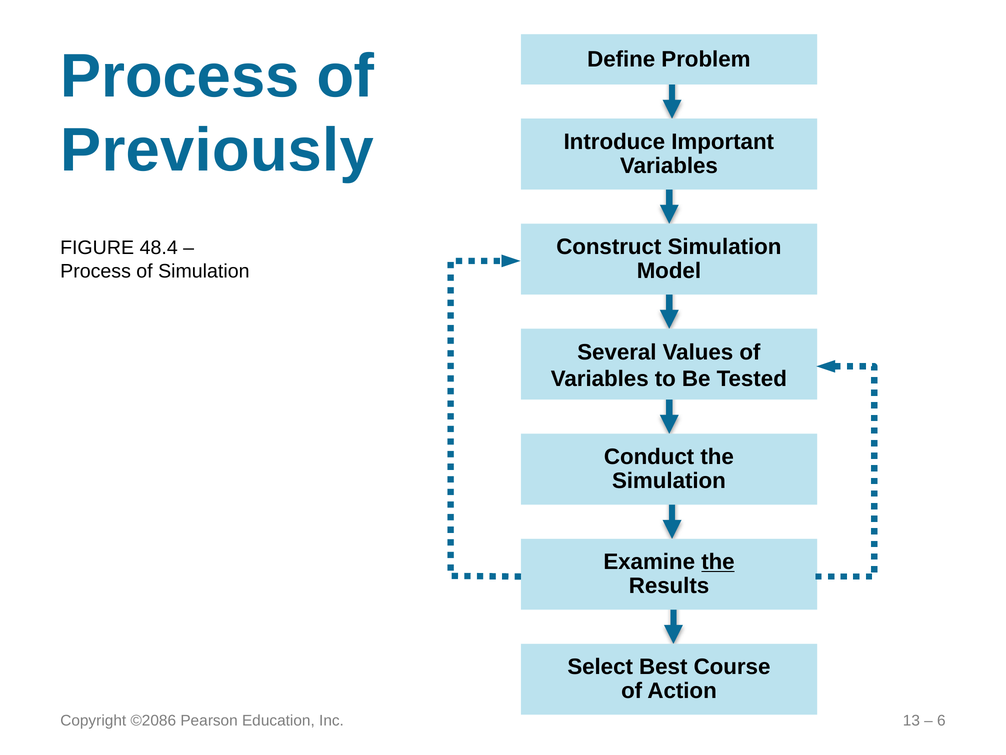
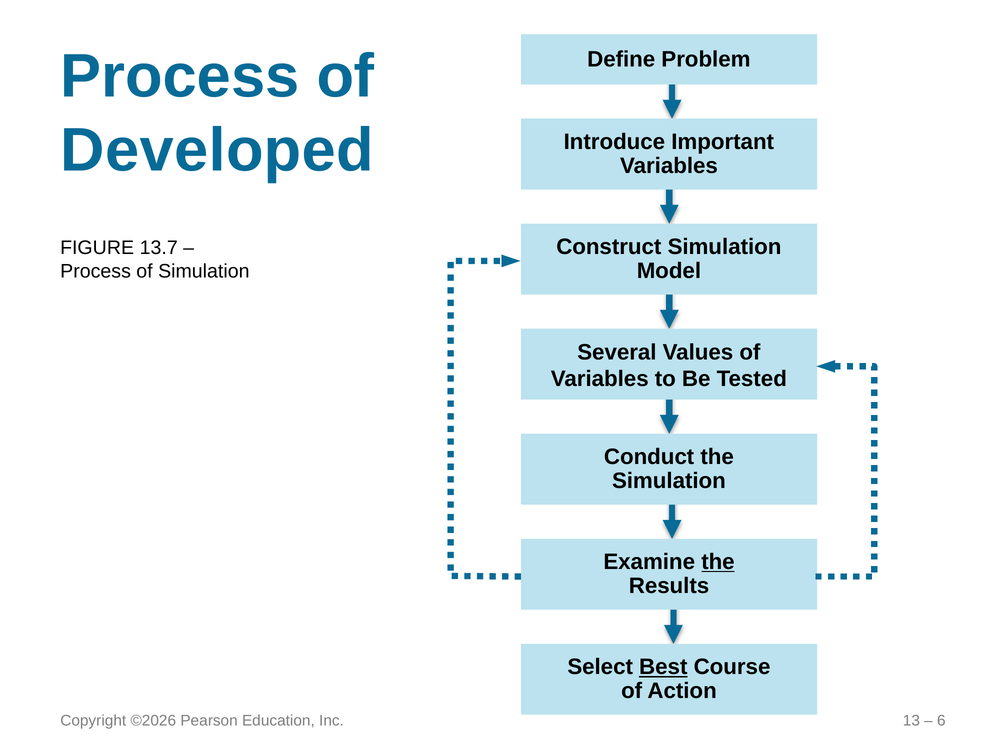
Previously: Previously -> Developed (217, 150)
48.4: 48.4 -> 13.7 (159, 248)
Best underline: none -> present (663, 667)
©2086: ©2086 -> ©2026 (153, 720)
